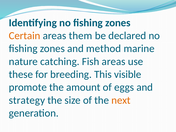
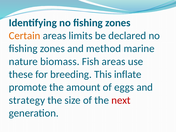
them: them -> limits (81, 36)
catching: catching -> biomass (60, 61)
visible: visible -> inflate (128, 74)
next colour: orange -> red (121, 100)
